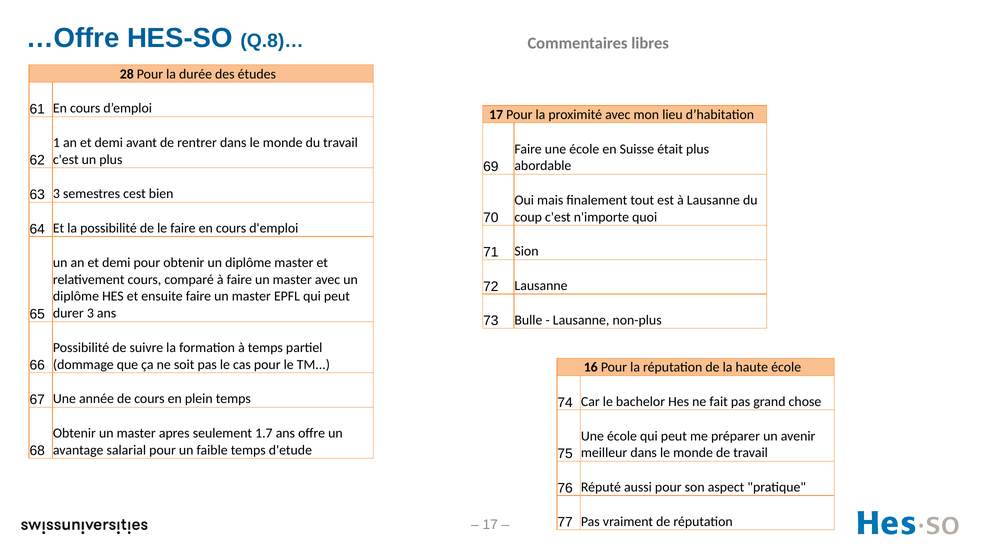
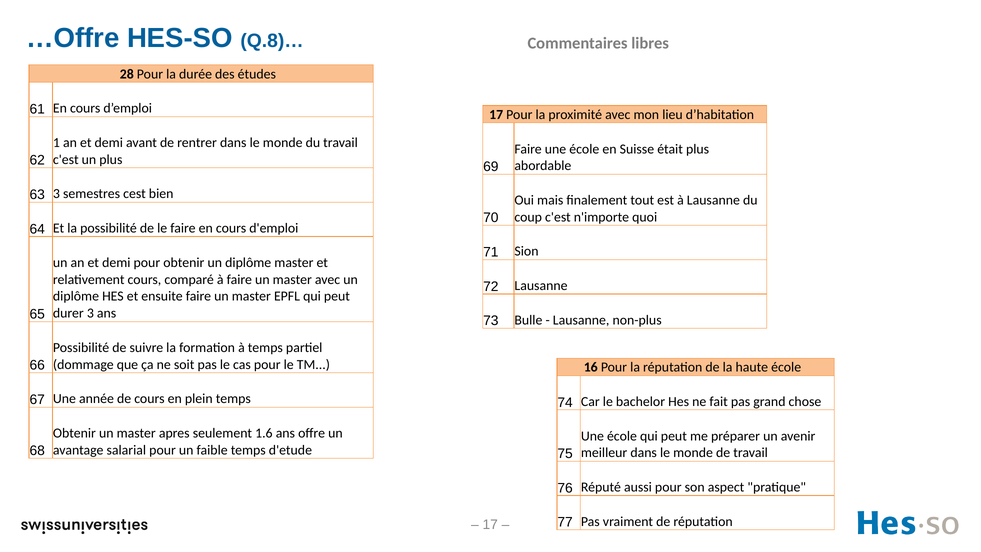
1.7: 1.7 -> 1.6 (264, 433)
